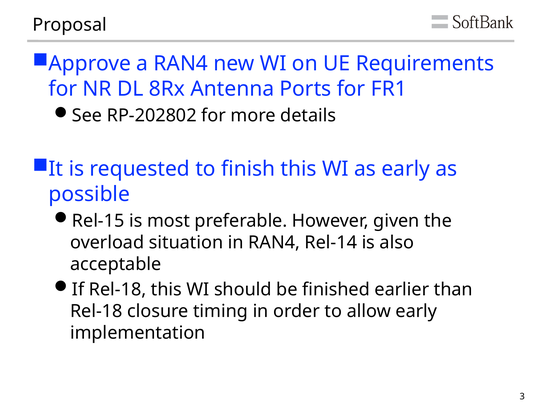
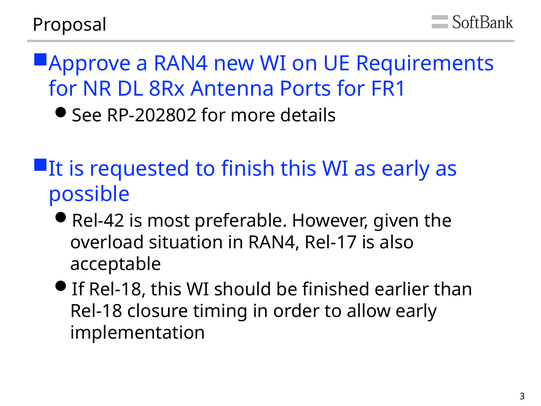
Rel-15: Rel-15 -> Rel-42 (98, 221)
Rel-14: Rel-14 -> Rel-17 (331, 242)
